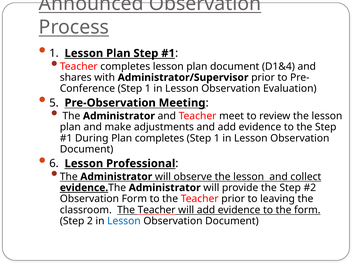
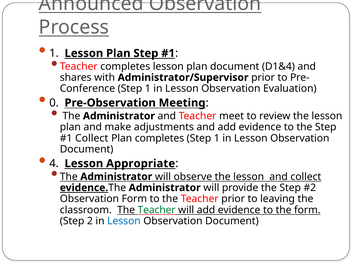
5: 5 -> 0 (54, 103)
During: During -> Collect (92, 138)
6: 6 -> 4 (54, 164)
Professional: Professional -> Appropriate (141, 164)
Teacher colour: black -> green (157, 210)
